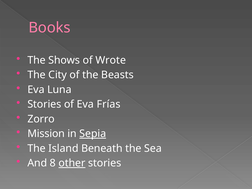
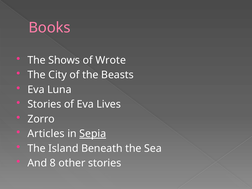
Frías: Frías -> Lives (109, 104)
Mission: Mission -> Articles (46, 134)
other underline: present -> none (72, 163)
